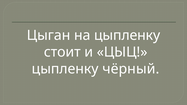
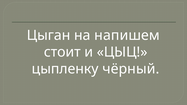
на цыпленку: цыпленку -> напишем (127, 35)
